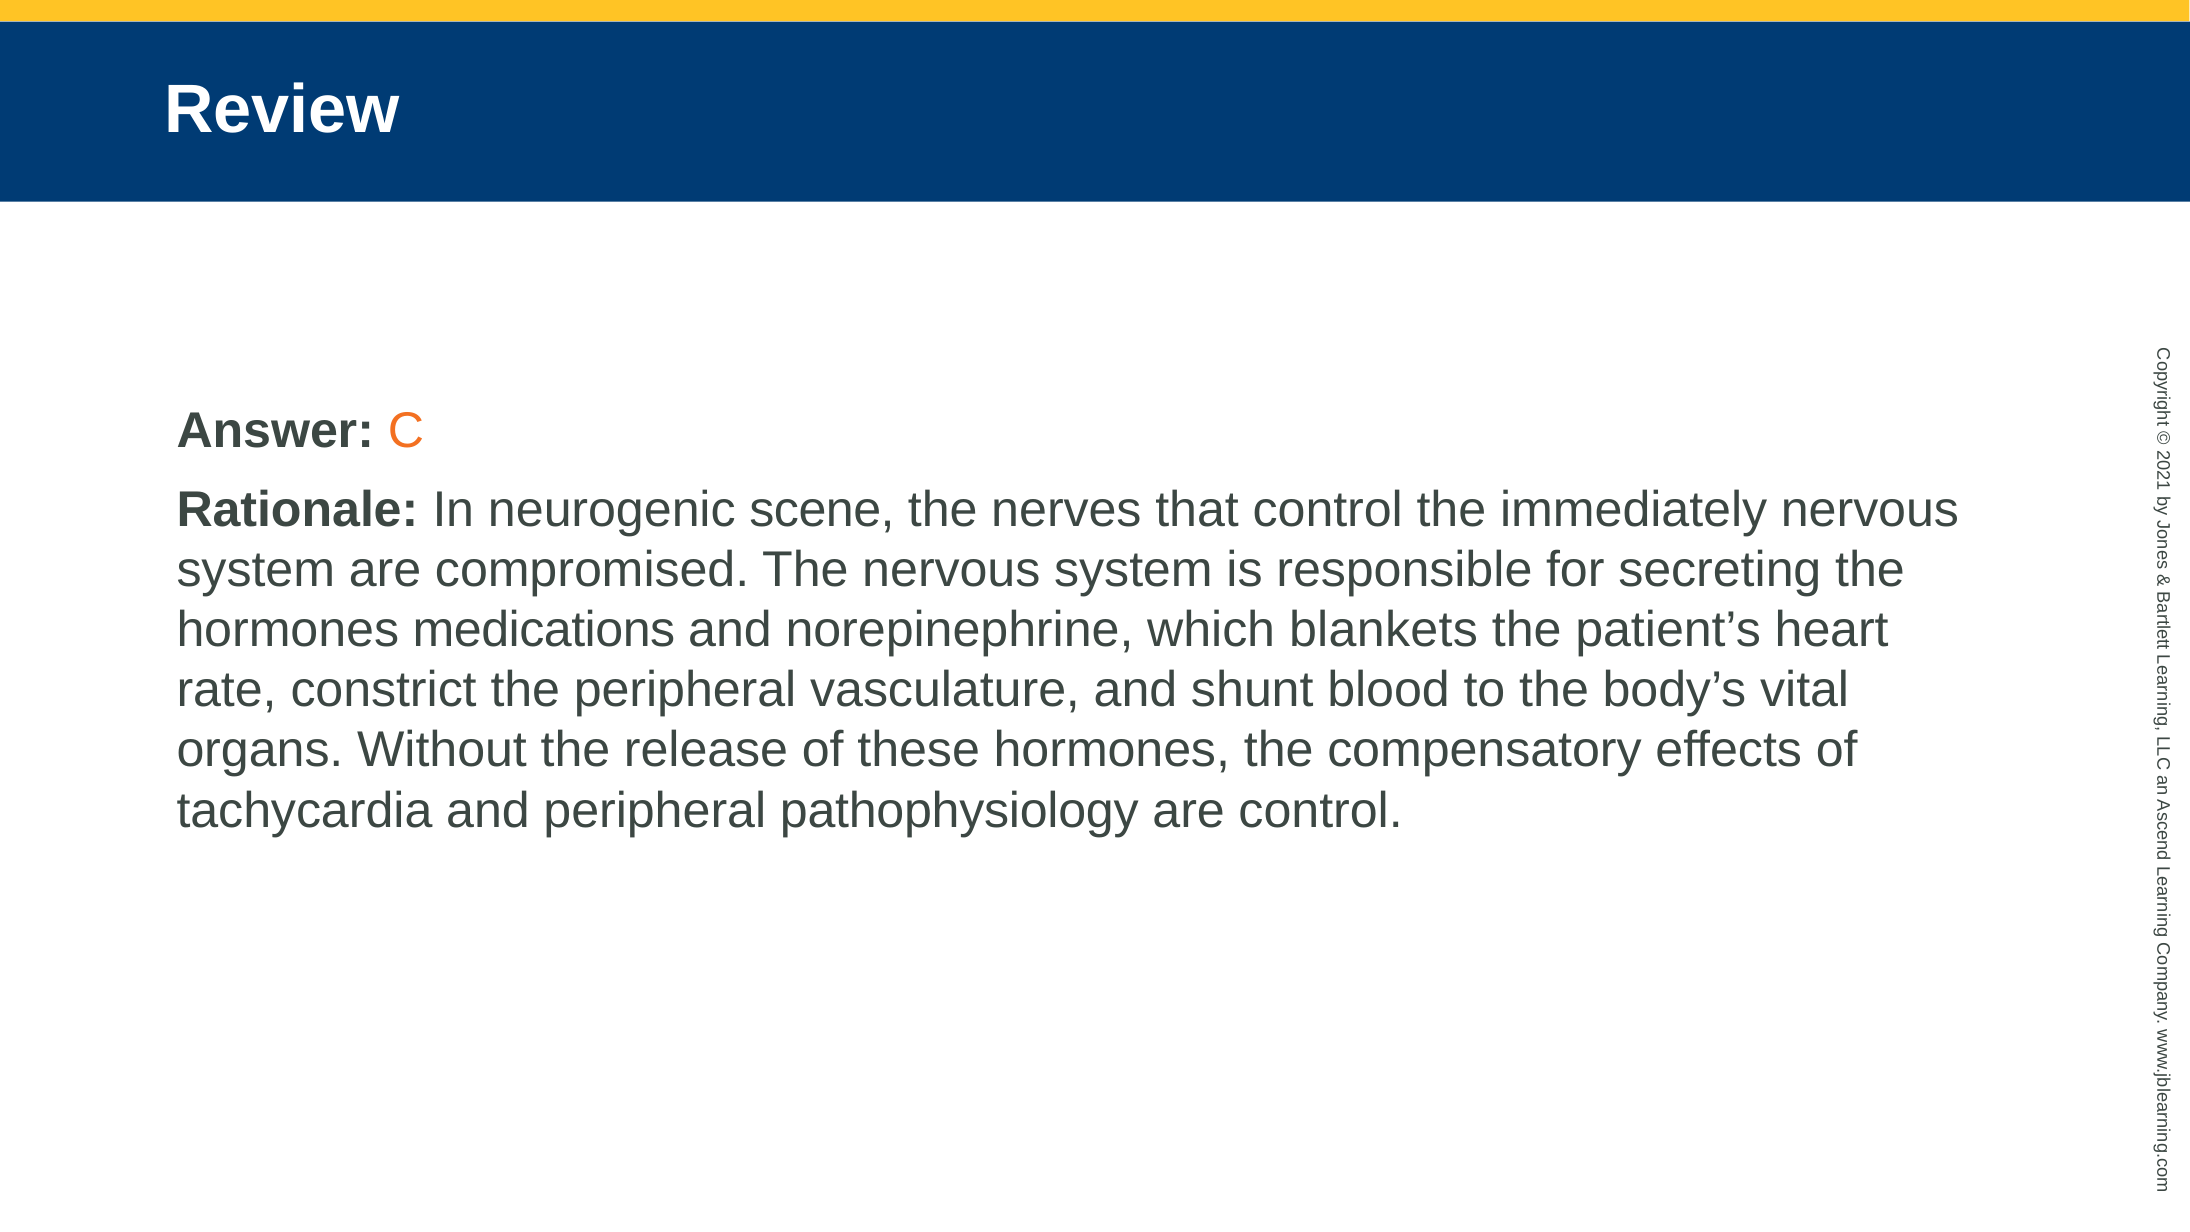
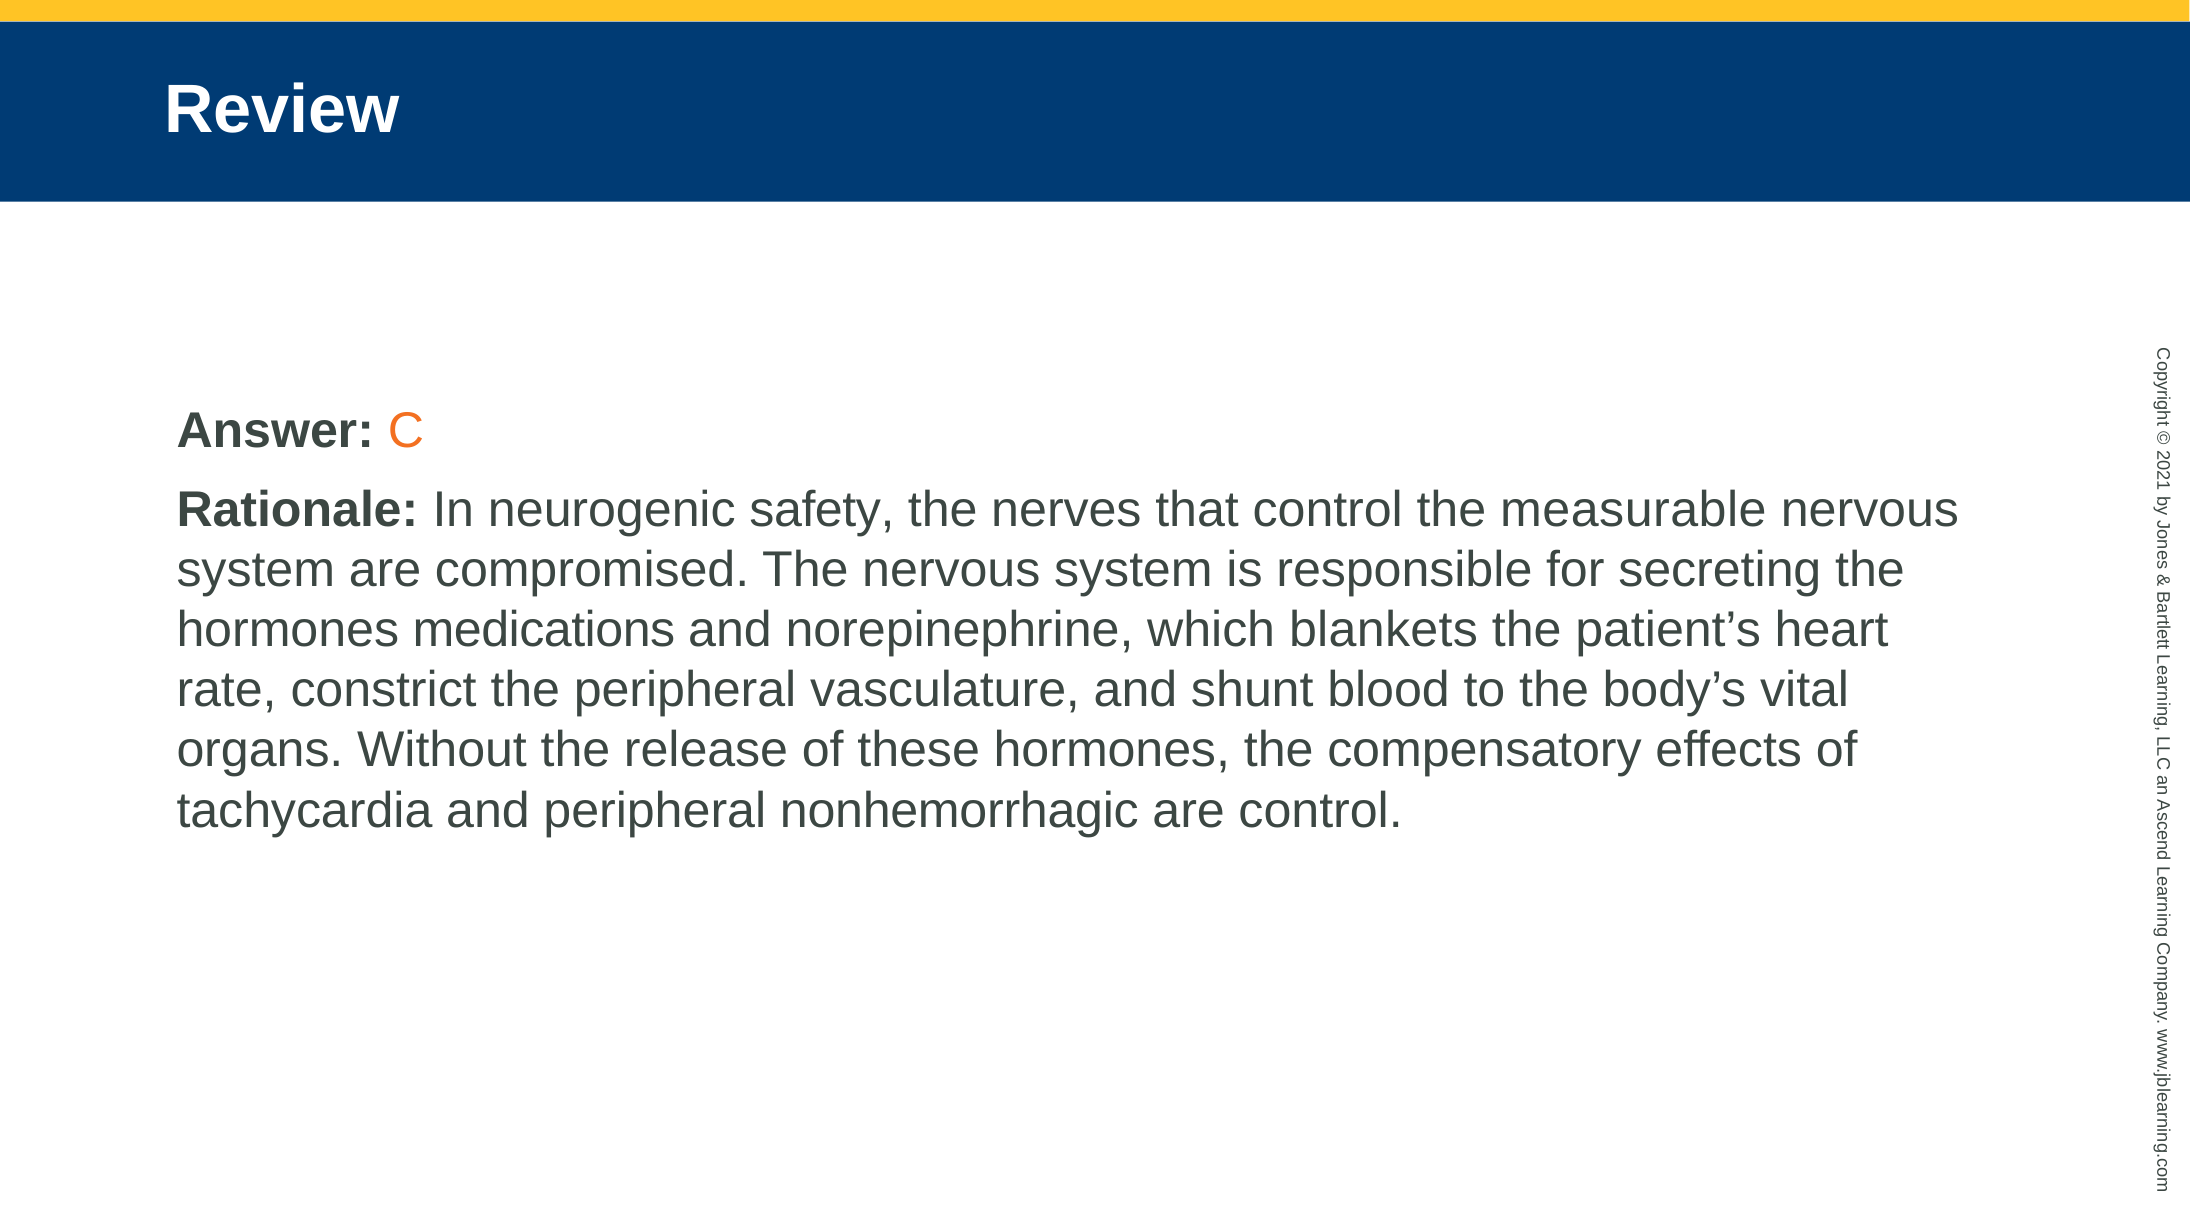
scene: scene -> safety (822, 509)
immediately: immediately -> measurable (1633, 509)
pathophysiology: pathophysiology -> nonhemorrhagic (959, 810)
